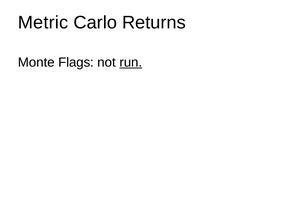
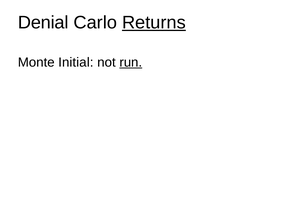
Metric: Metric -> Denial (43, 23)
Returns underline: none -> present (154, 23)
Flags: Flags -> Initial (76, 62)
